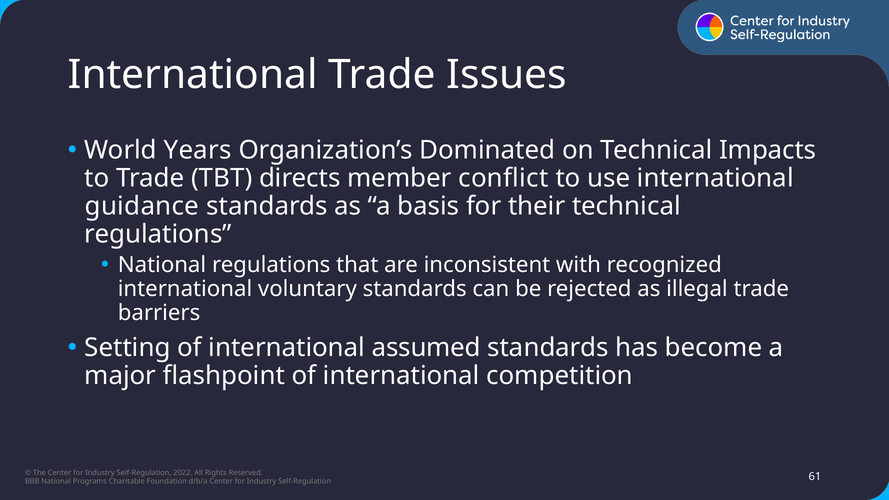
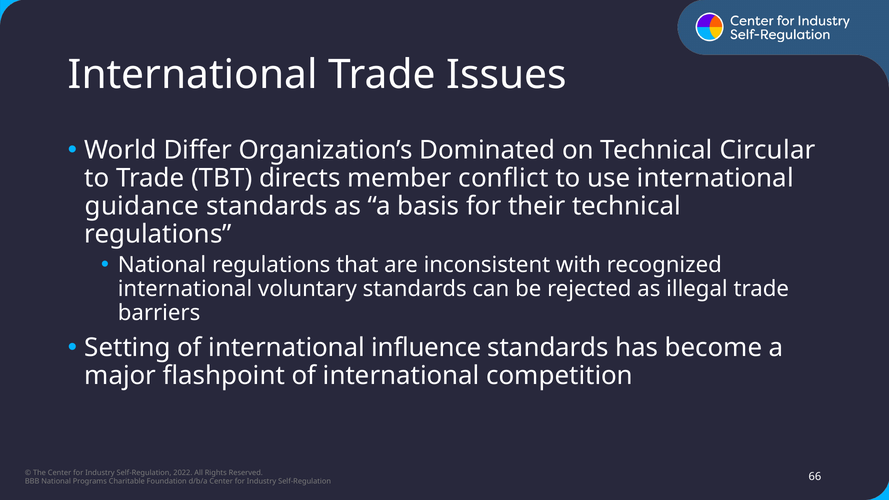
Years: Years -> Differ (198, 150)
Impacts: Impacts -> Circular (768, 150)
assumed: assumed -> influence (426, 348)
61: 61 -> 66 (815, 477)
